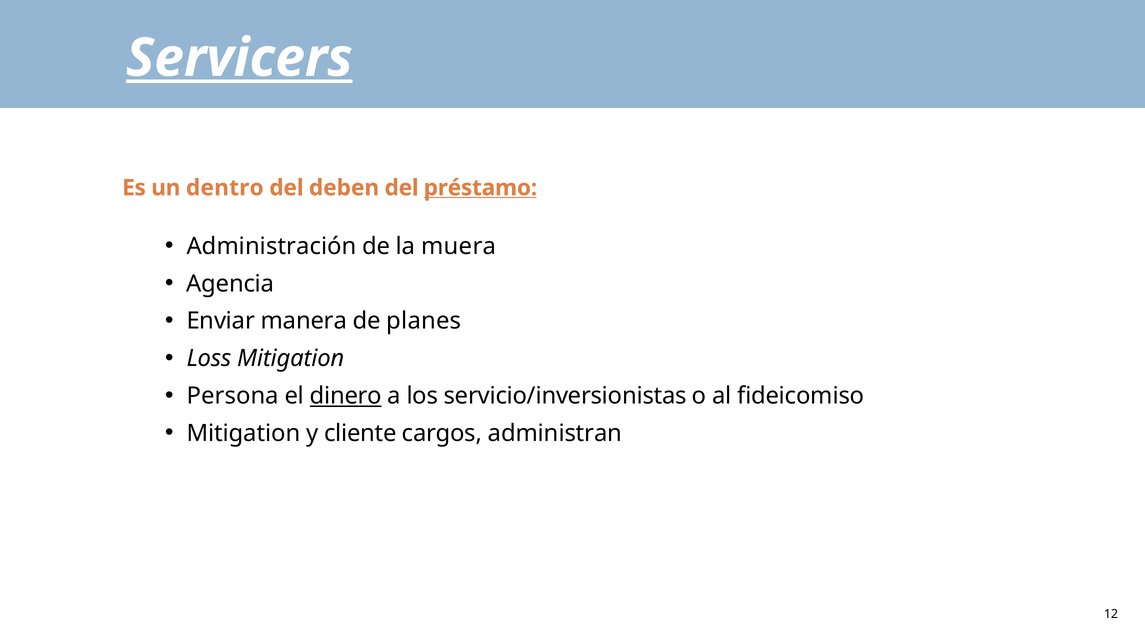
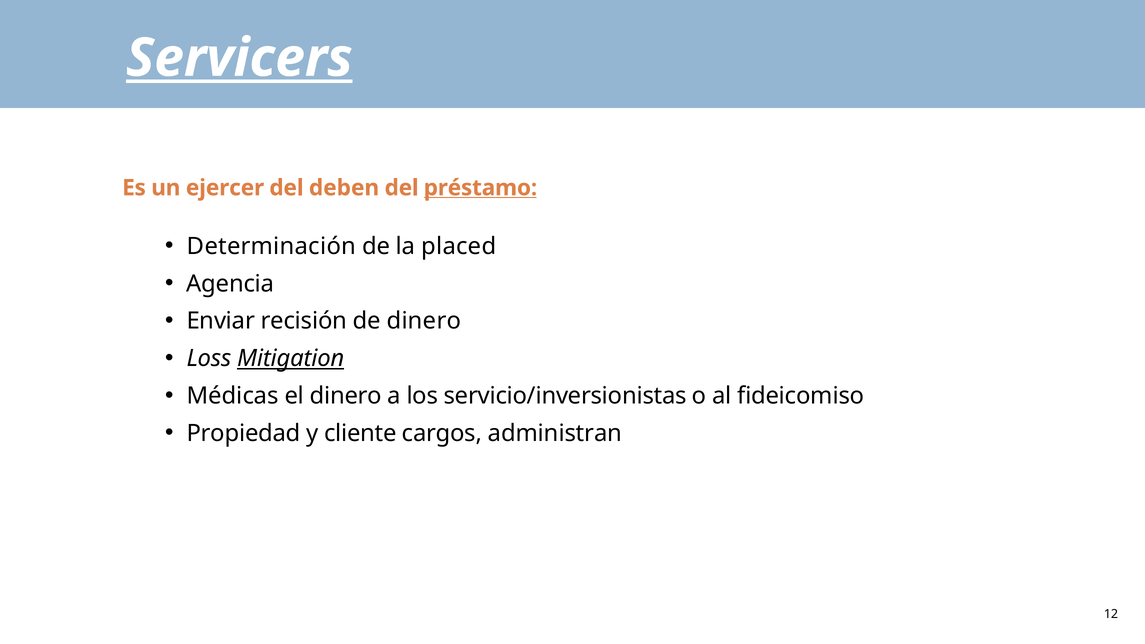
dentro: dentro -> ejercer (225, 188)
Administración: Administración -> Determinación (271, 246)
muera: muera -> placed (459, 246)
manera: manera -> recisión (304, 321)
de planes: planes -> dinero (424, 321)
Mitigation underline: none -> present (291, 359)
Persona: Persona -> Médicas (233, 396)
dinero underline: present -> none (346, 396)
Mitigation: Mitigation -> Propiedad (244, 433)
